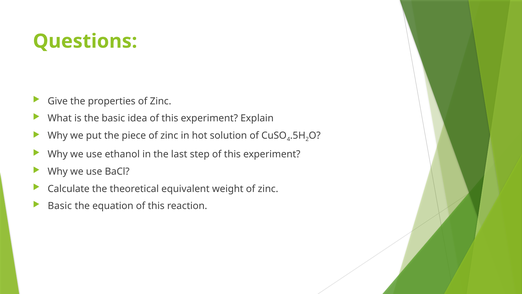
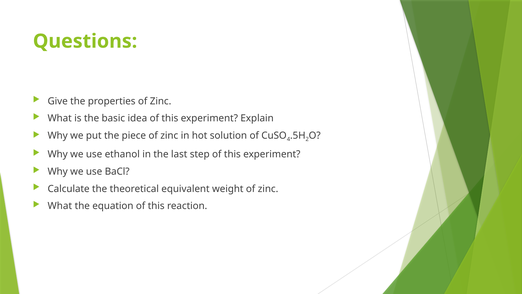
Basic: Basic -> What (60, 206)
